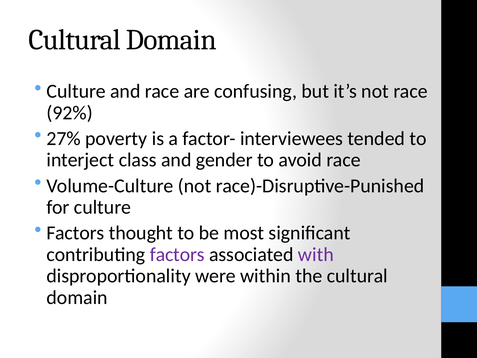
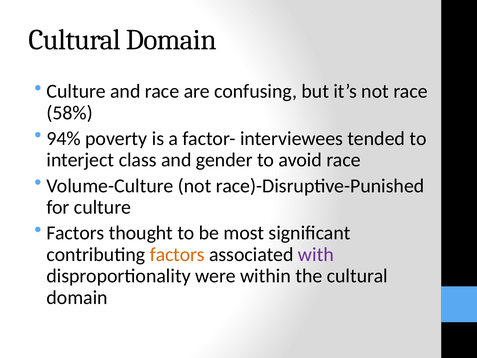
92%: 92% -> 58% (70, 113)
27%: 27% -> 94% (64, 138)
factors colour: purple -> orange (177, 254)
